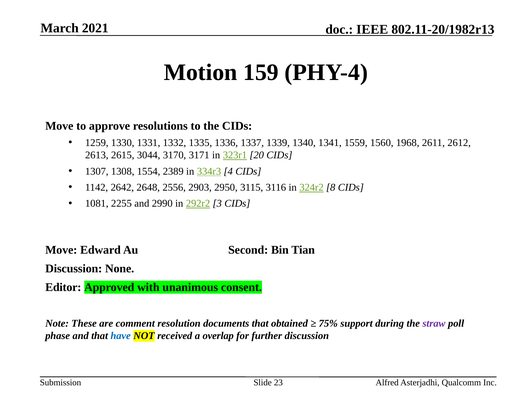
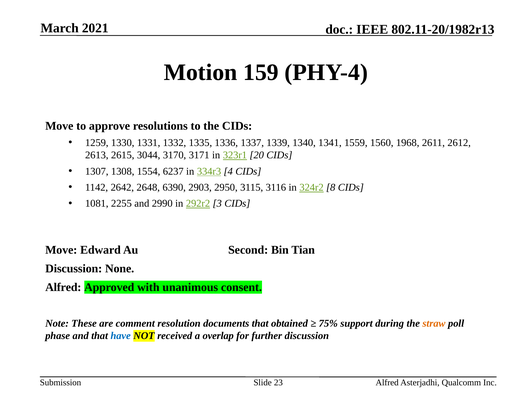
2389: 2389 -> 6237 (173, 171)
2556: 2556 -> 6390 (174, 187)
Editor: Editor -> Alfred (63, 287)
straw colour: purple -> orange (434, 323)
